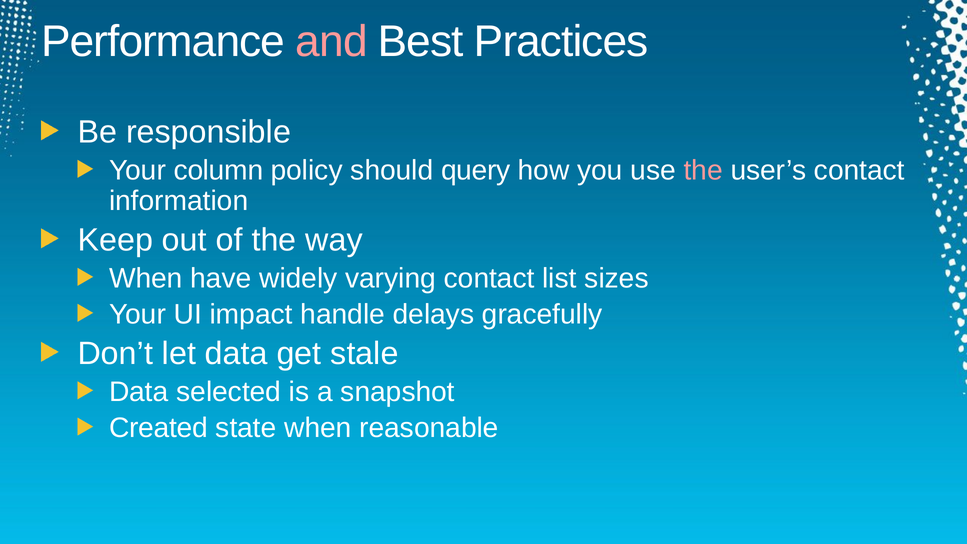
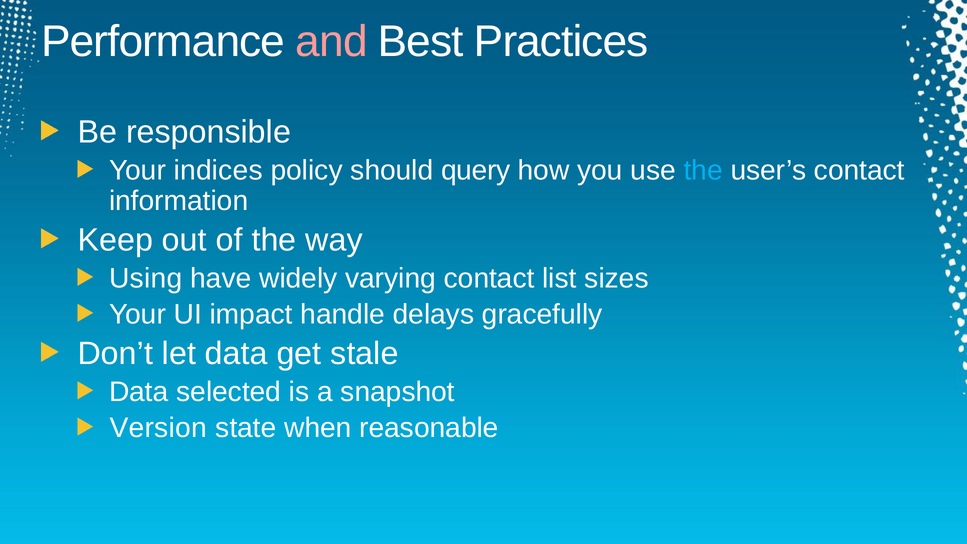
column: column -> indices (218, 170)
the colour: pink -> light blue (703, 170)
When: When -> Using (146, 278)
Created: Created -> Version (158, 428)
